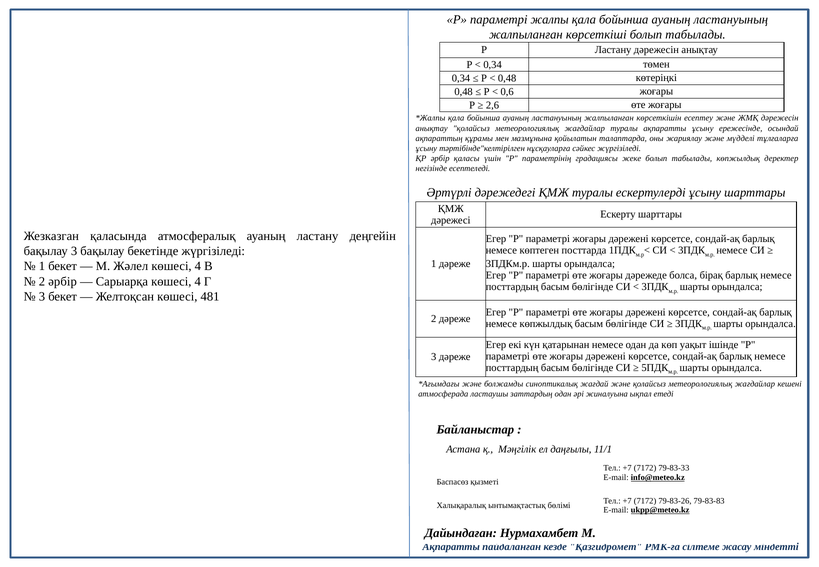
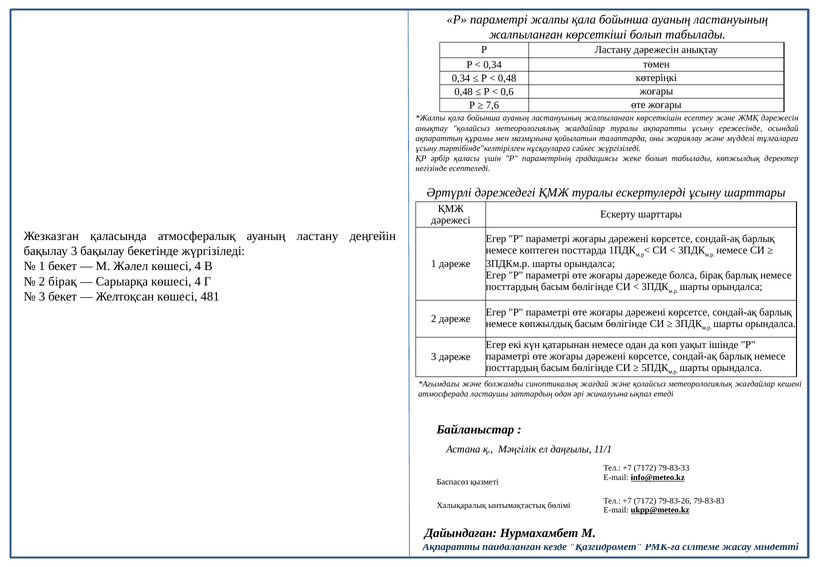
2,6: 2,6 -> 7,6 (493, 105)
2 әрбір: әрбір -> бірақ (63, 281)
